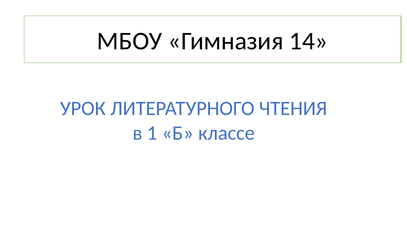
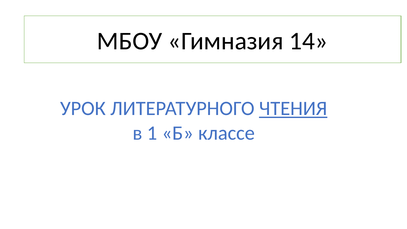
ЧТЕНИЯ underline: none -> present (293, 109)
